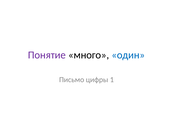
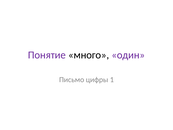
один colour: blue -> purple (128, 55)
